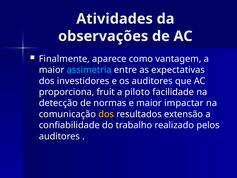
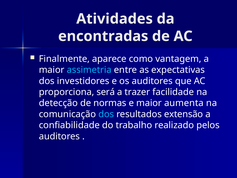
observações: observações -> encontradas (103, 36)
fruit: fruit -> será (106, 92)
piloto: piloto -> trazer (137, 92)
impactar: impactar -> aumenta (184, 103)
dos colour: yellow -> light blue (106, 114)
